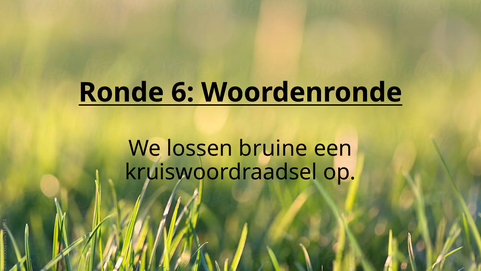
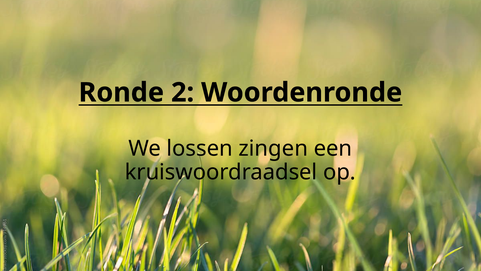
6: 6 -> 2 (183, 92)
bruine: bruine -> zingen (273, 148)
